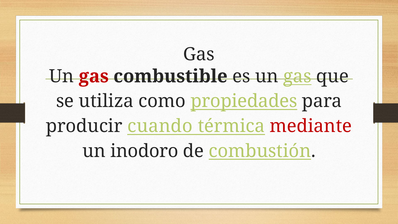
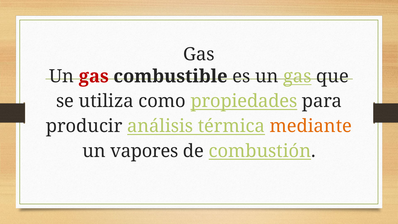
cuando: cuando -> análisis (160, 126)
mediante colour: red -> orange (311, 126)
inodoro: inodoro -> vapores (144, 151)
